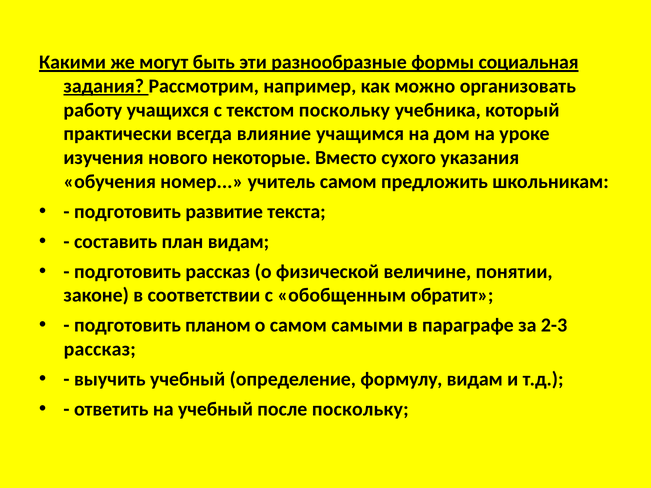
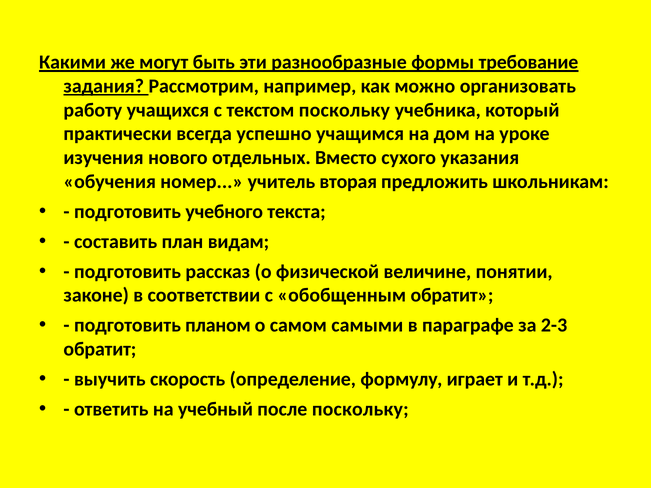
социальная: социальная -> требование (529, 62)
влияние: влияние -> успешно (274, 134)
некоторые: некоторые -> отдельных (261, 158)
учитель самом: самом -> вторая (348, 182)
развитие: развитие -> учебного (224, 212)
рассказ: рассказ -> обратит (100, 349)
выучить учебный: учебный -> скорость (188, 379)
формулу видам: видам -> играет (475, 379)
